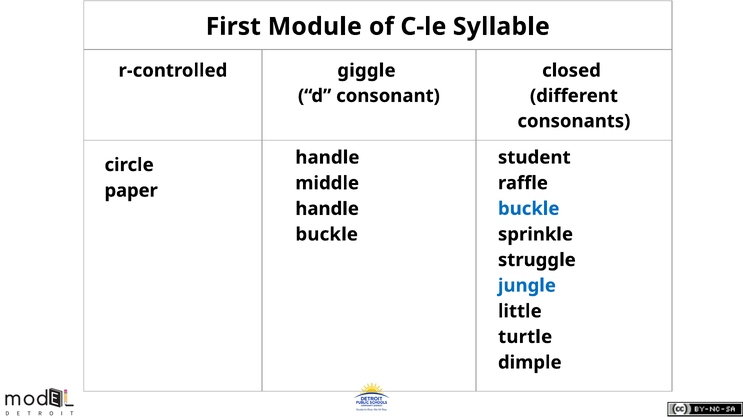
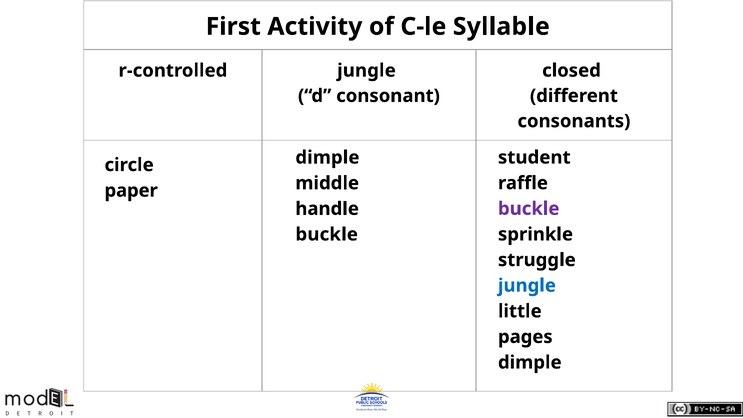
Module: Module -> Activity (315, 27)
r-controlled giggle: giggle -> jungle (366, 71)
handle: handle -> dimple (327, 157)
buckle colour: blue -> purple (529, 209)
turtle: turtle -> pages (525, 337)
